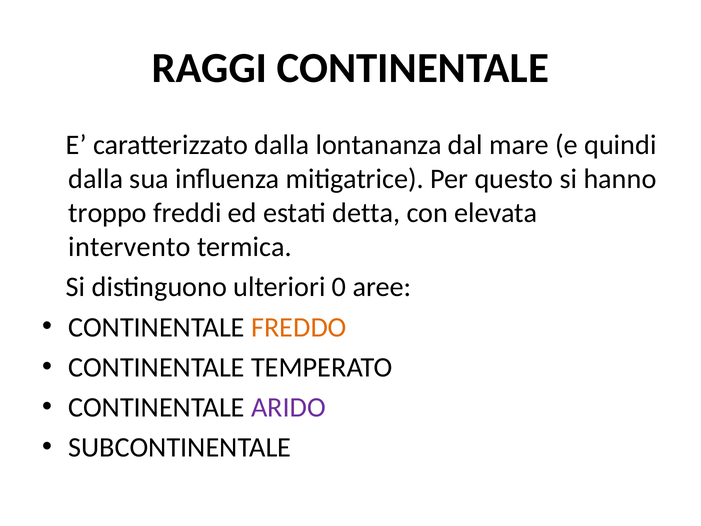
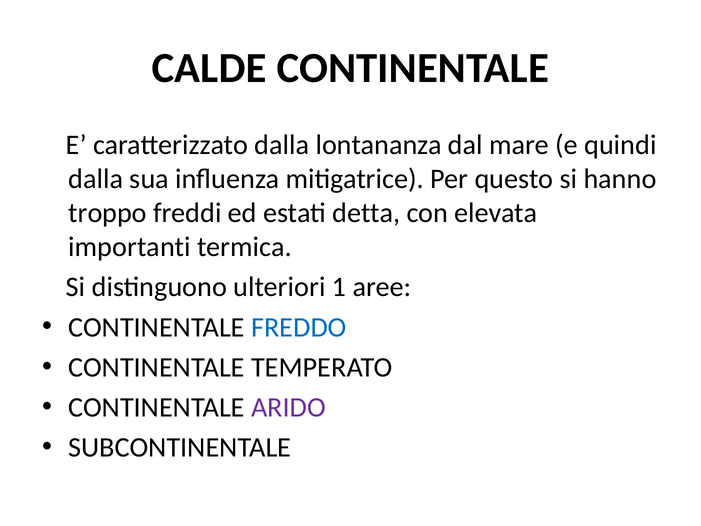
RAGGI: RAGGI -> CALDE (209, 68)
intervento: intervento -> importanti (130, 247)
0: 0 -> 1 (339, 287)
FREDDO colour: orange -> blue (299, 327)
